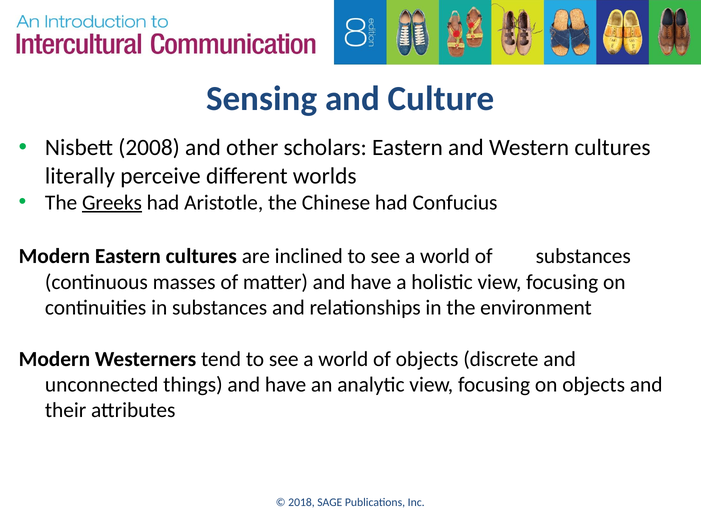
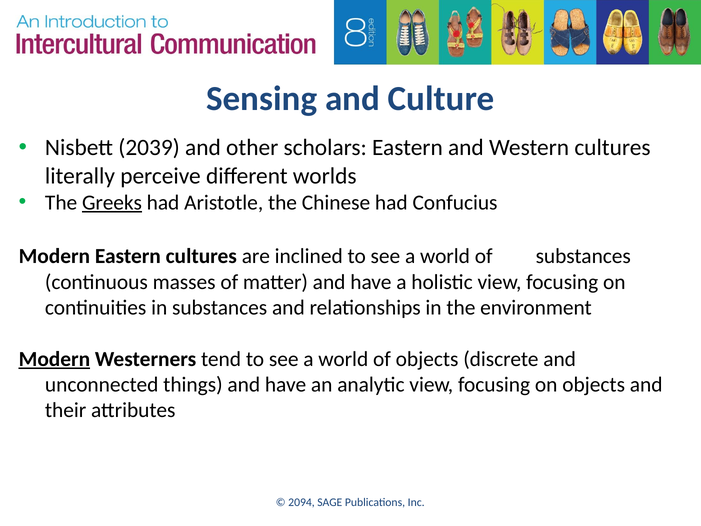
2008: 2008 -> 2039 (149, 148)
Modern underline: none -> present (54, 359)
2018: 2018 -> 2094 (301, 502)
